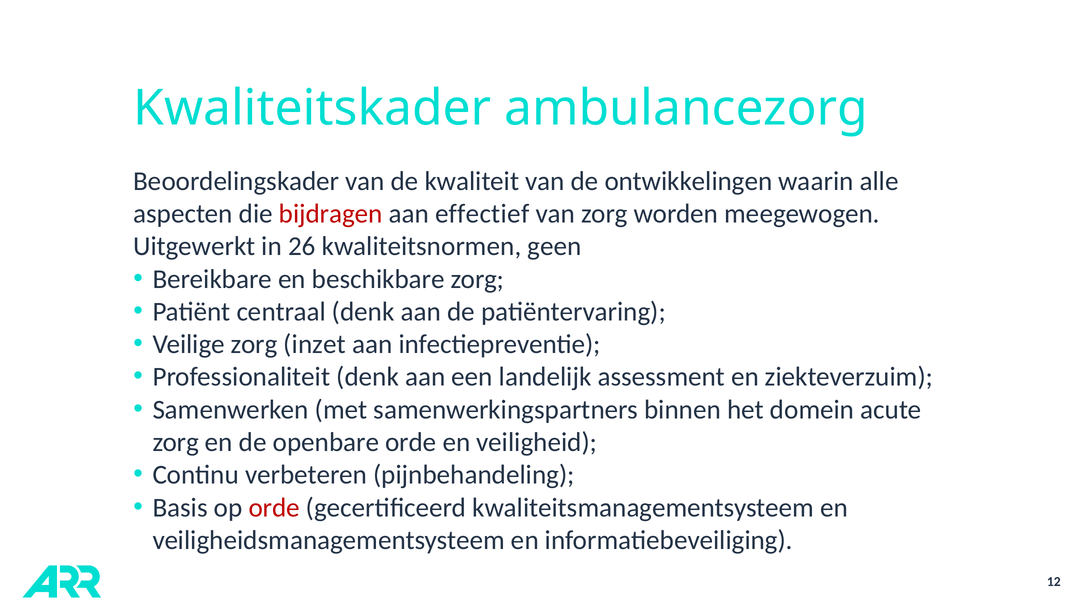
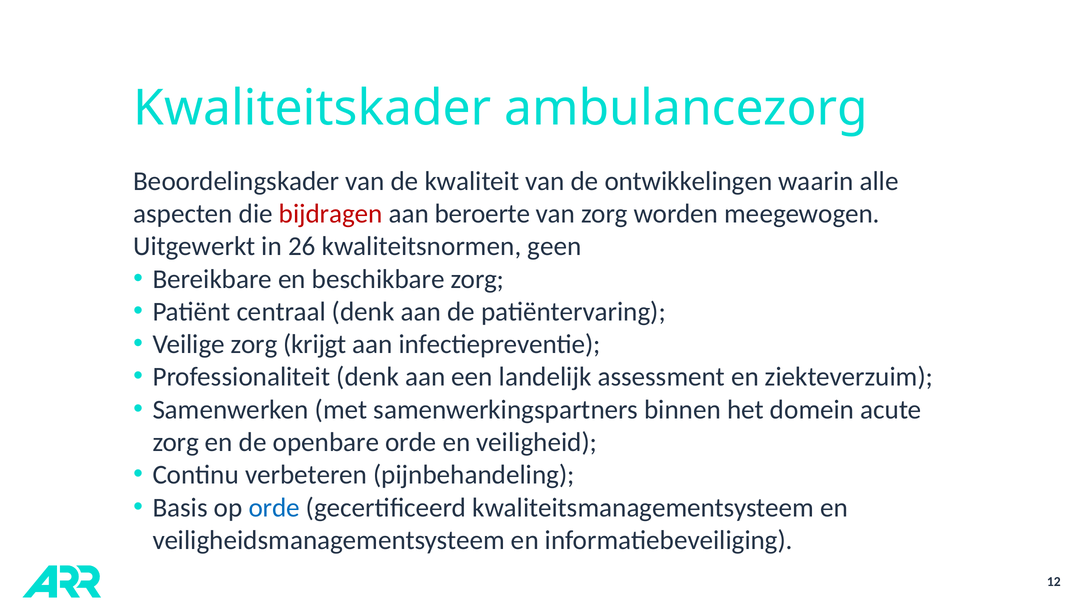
effectief: effectief -> beroerte (482, 214)
inzet: inzet -> krijgt (315, 344)
orde colour: red -> blue (274, 507)
